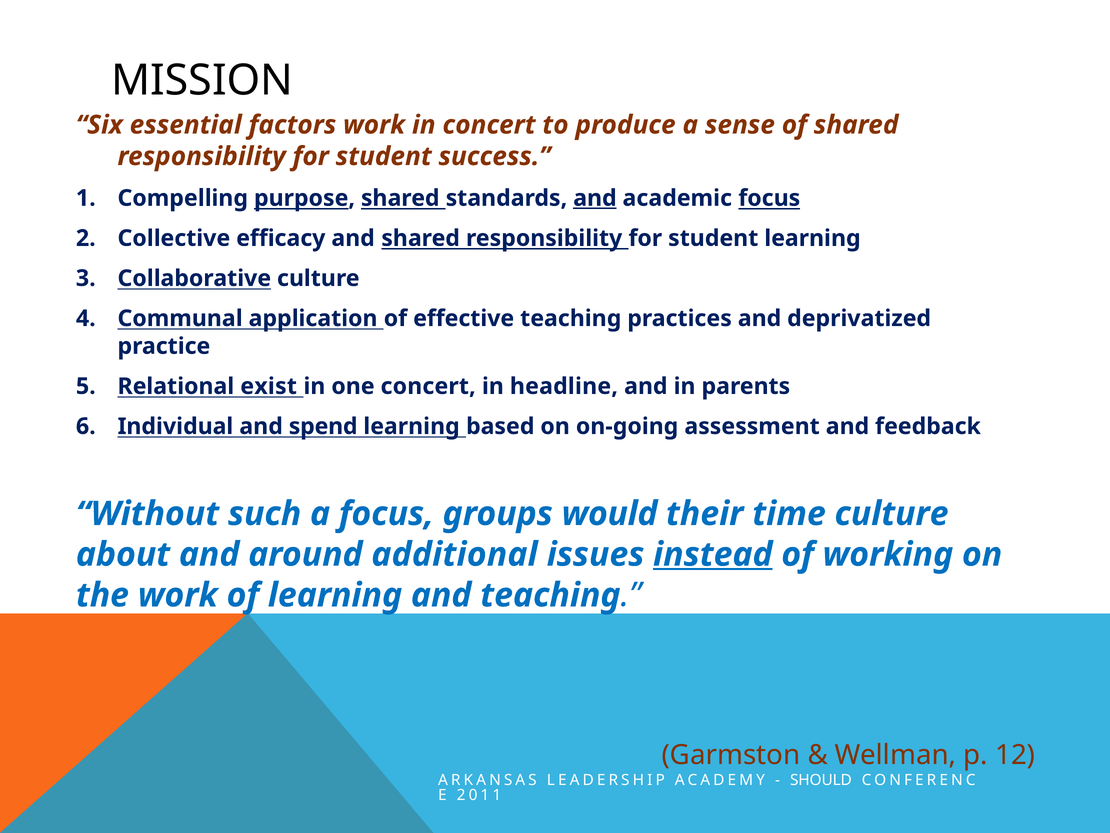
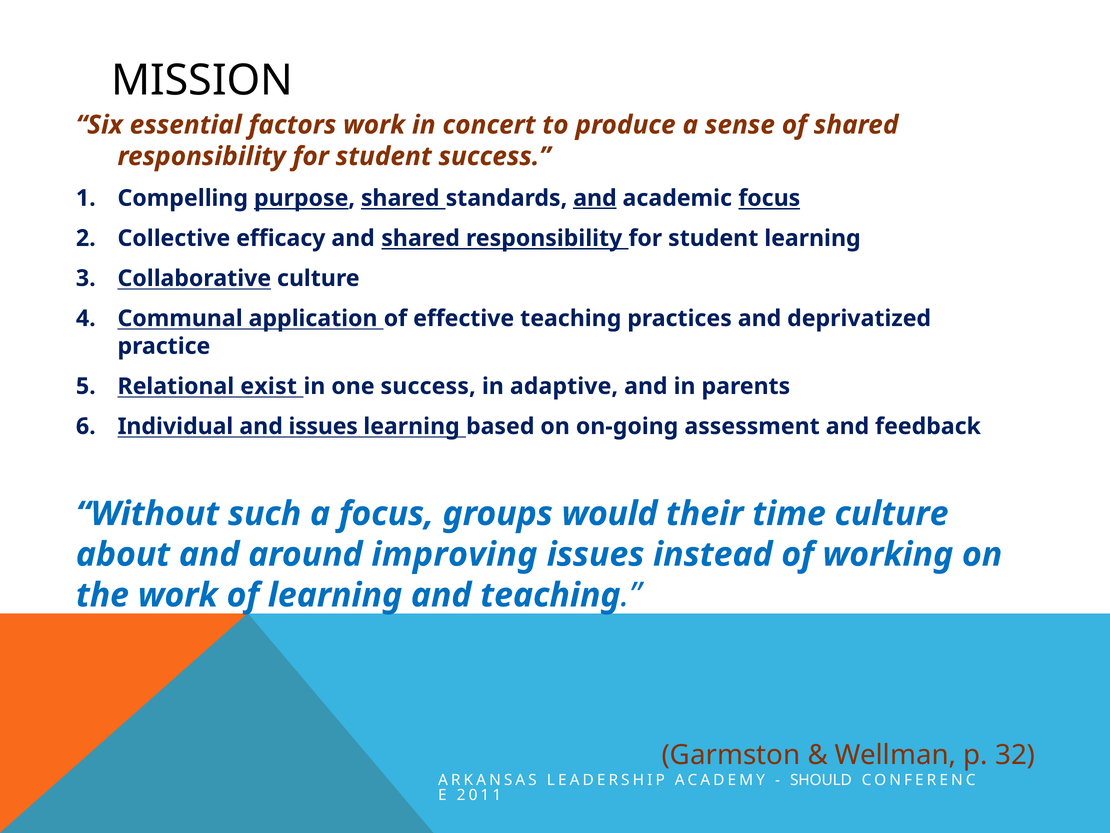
one concert: concert -> success (428, 386)
headline: headline -> adaptive (564, 386)
and spend: spend -> issues (323, 426)
additional: additional -> improving (454, 554)
instead underline: present -> none (713, 554)
12: 12 -> 32 (1015, 755)
